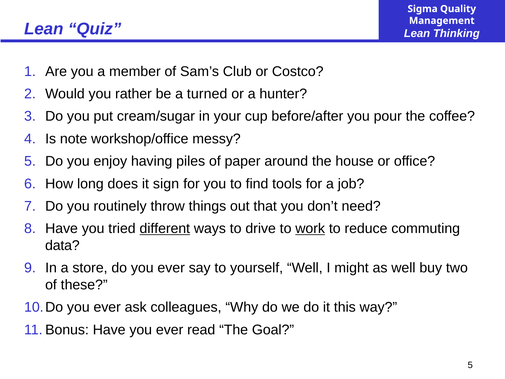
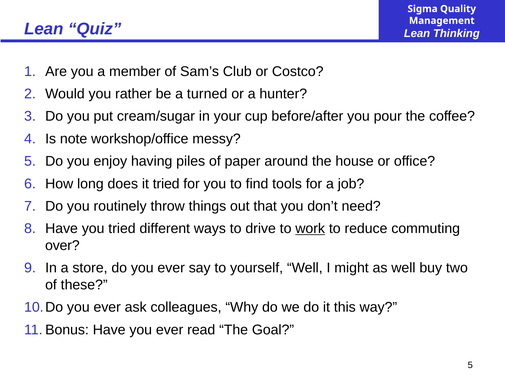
it sign: sign -> tried (166, 184)
different underline: present -> none (165, 229)
data: data -> over (62, 245)
